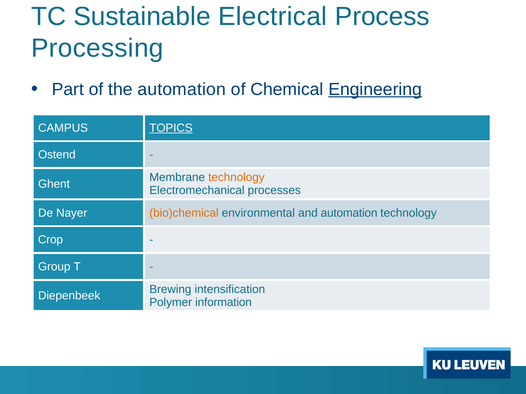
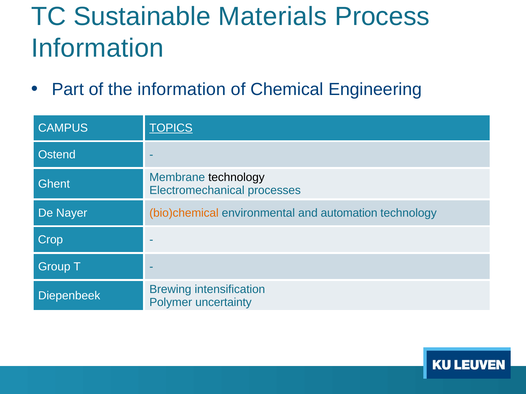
Electrical: Electrical -> Materials (273, 17)
Processing: Processing -> Information (97, 48)
the automation: automation -> information (182, 89)
Engineering underline: present -> none (375, 89)
technology colour: orange -> black (236, 178)
information: information -> uncertainty (223, 303)
